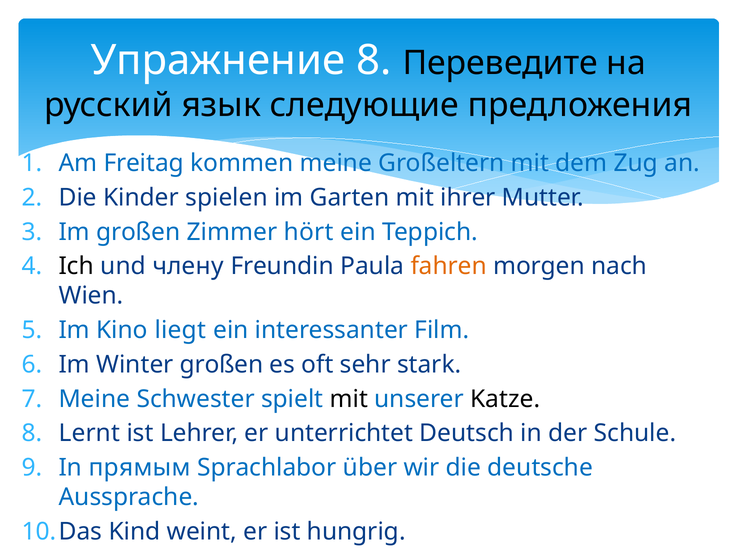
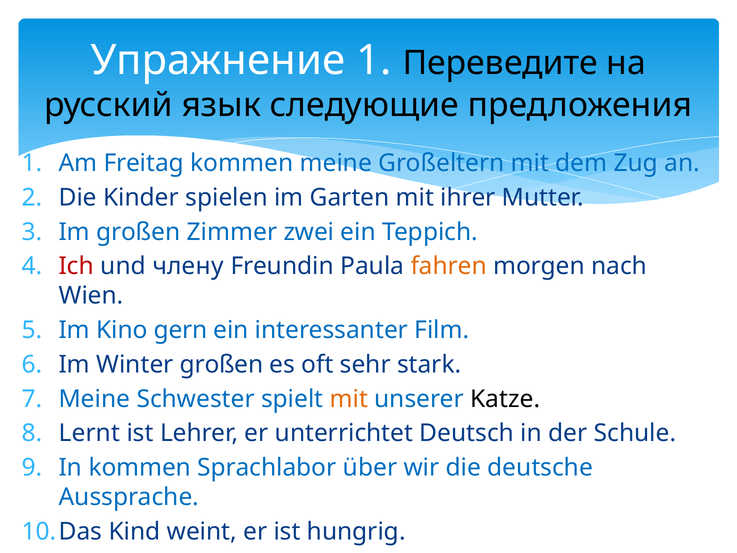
Упражнение 8: 8 -> 1 (374, 60)
hört: hört -> zwei (309, 232)
Ich colour: black -> red (76, 266)
liegt: liegt -> gern (181, 330)
mit colour: black -> orange (349, 399)
In прямым: прямым -> kommen (140, 468)
